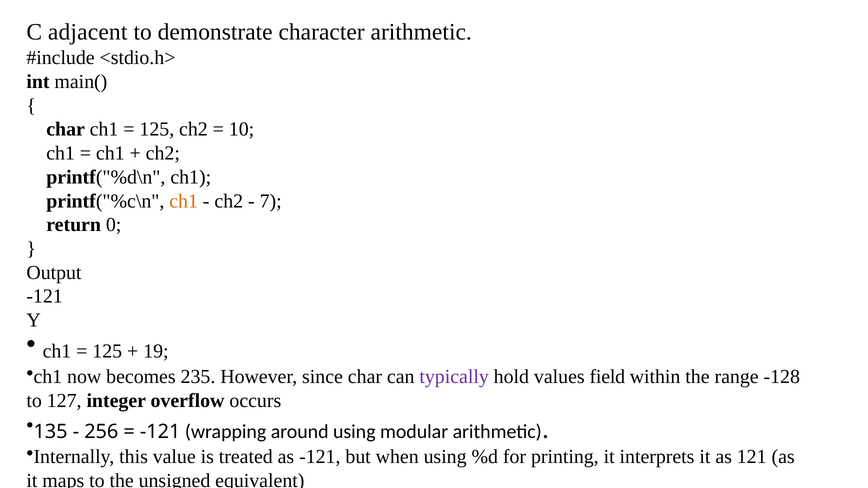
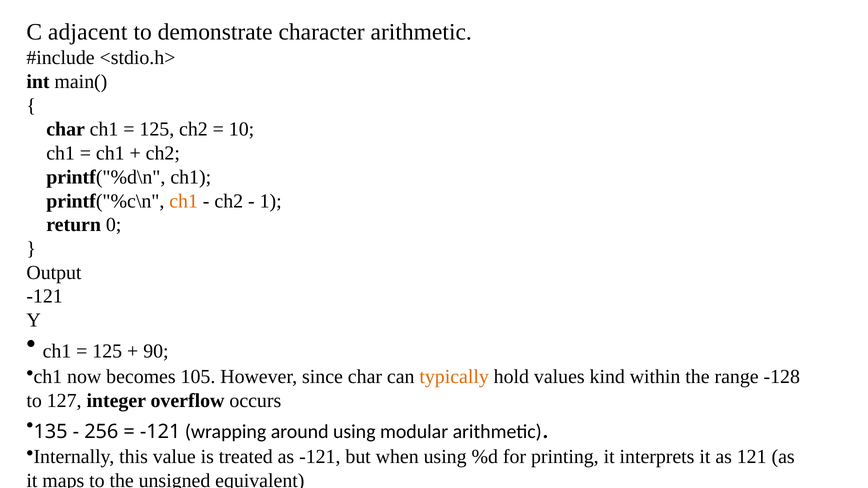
7: 7 -> 1 (271, 201)
19: 19 -> 90 (156, 351)
235: 235 -> 105 (198, 377)
typically colour: purple -> orange (454, 377)
field: field -> kind (607, 377)
